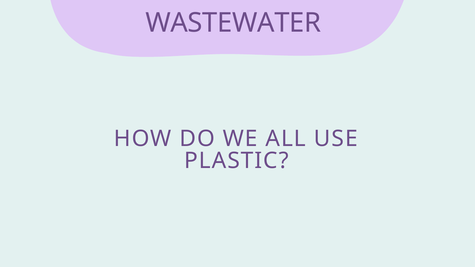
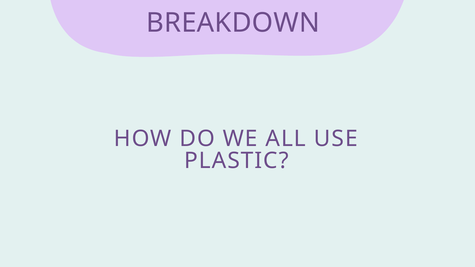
WASTEWATER: WASTEWATER -> BREAKDOWN (233, 23)
